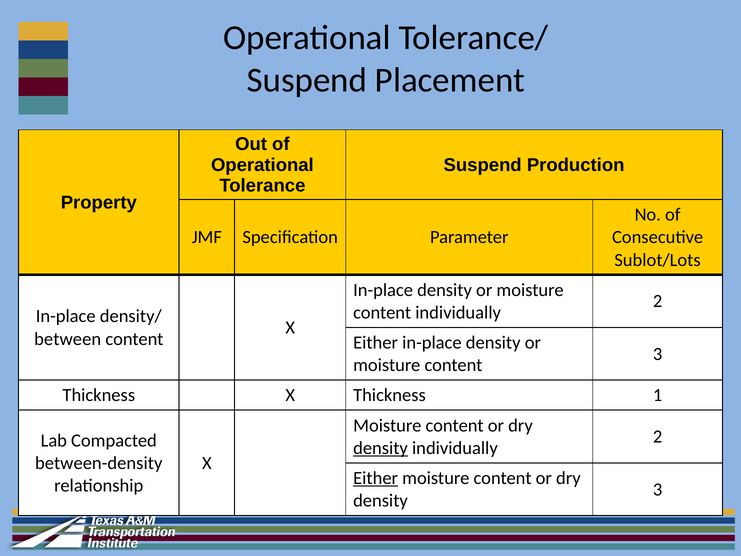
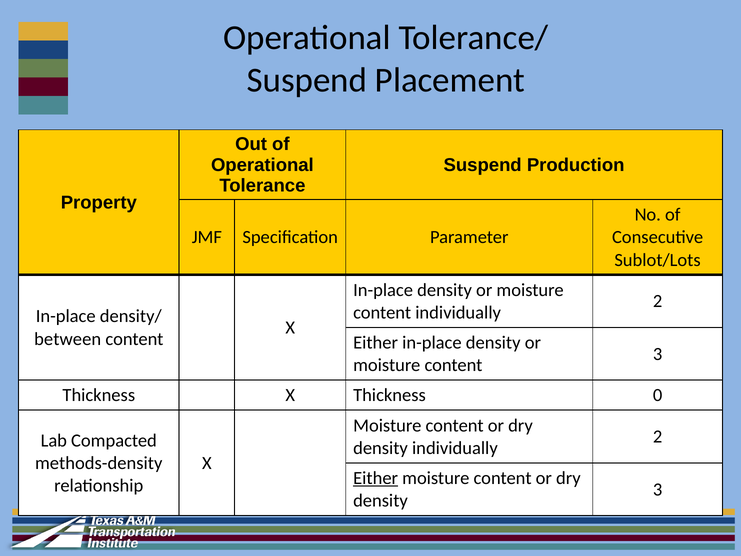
1: 1 -> 0 (658, 395)
density underline: present -> none (381, 448)
between-density: between-density -> methods-density (99, 463)
